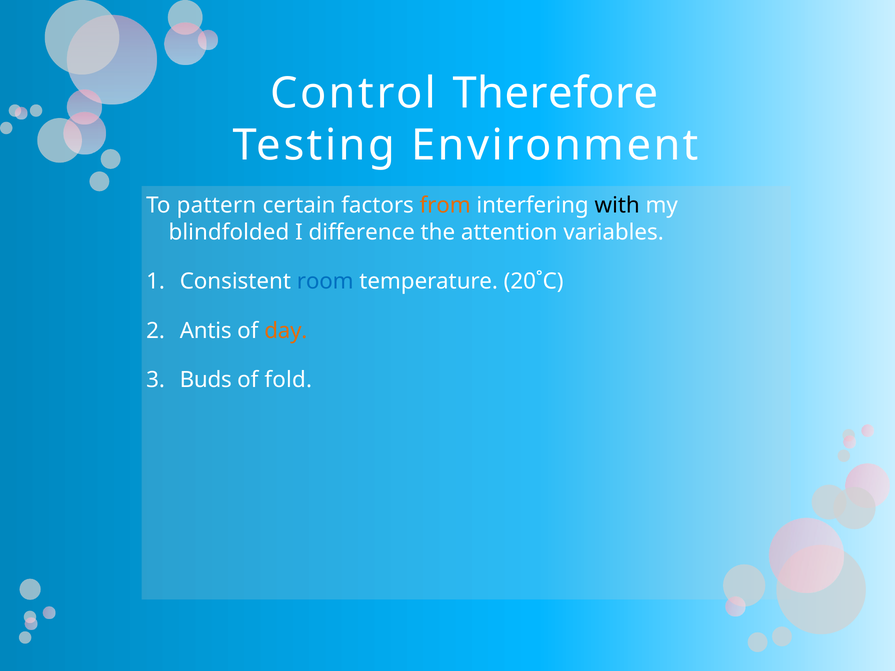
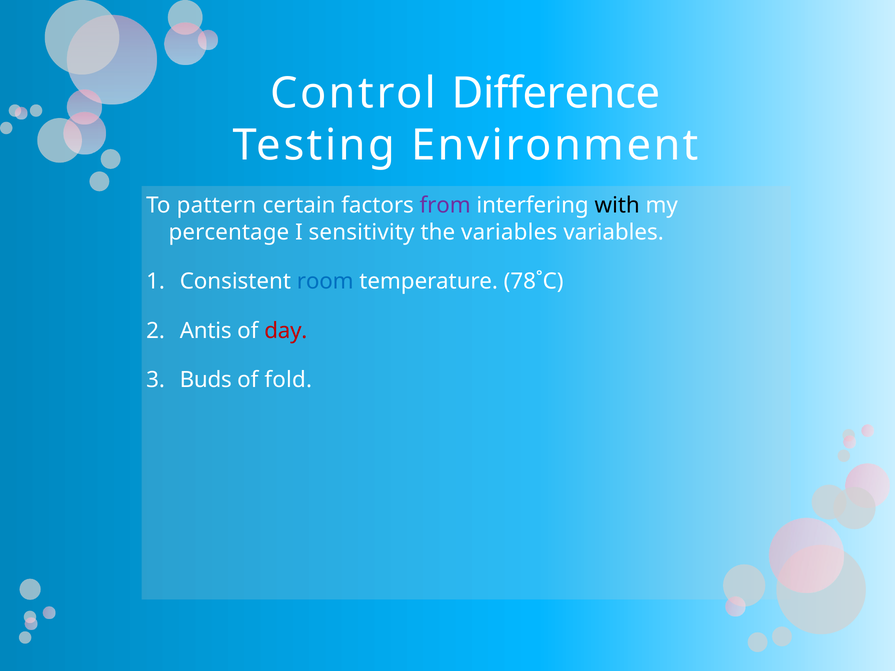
Therefore: Therefore -> Difference (556, 93)
from colour: orange -> purple (445, 206)
blindfolded: blindfolded -> percentage (229, 232)
difference: difference -> sensitivity (362, 232)
the attention: attention -> variables (509, 232)
20˚C: 20˚C -> 78˚C (534, 282)
day colour: orange -> red (286, 331)
